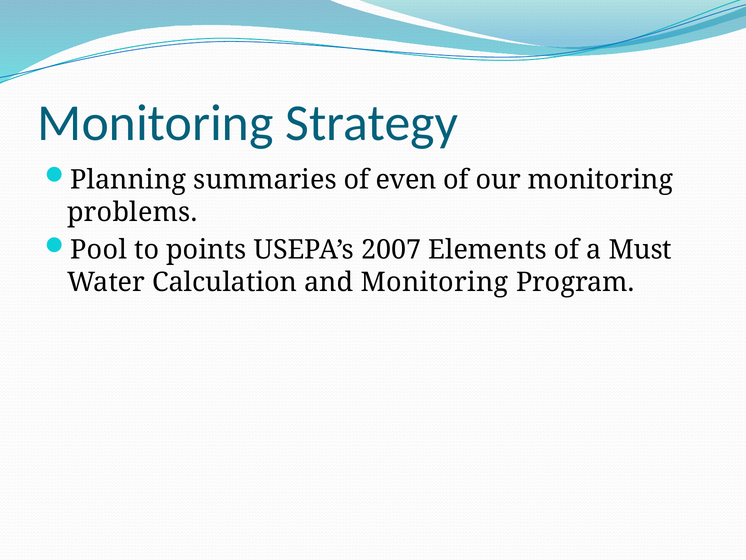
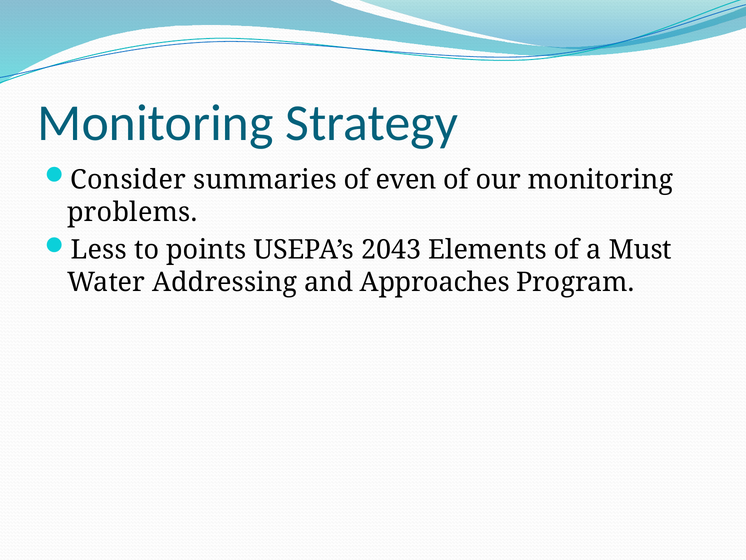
Planning: Planning -> Consider (128, 180)
Pool: Pool -> Less (99, 250)
2007: 2007 -> 2043 (391, 250)
Calculation: Calculation -> Addressing (225, 282)
and Monitoring: Monitoring -> Approaches (435, 282)
